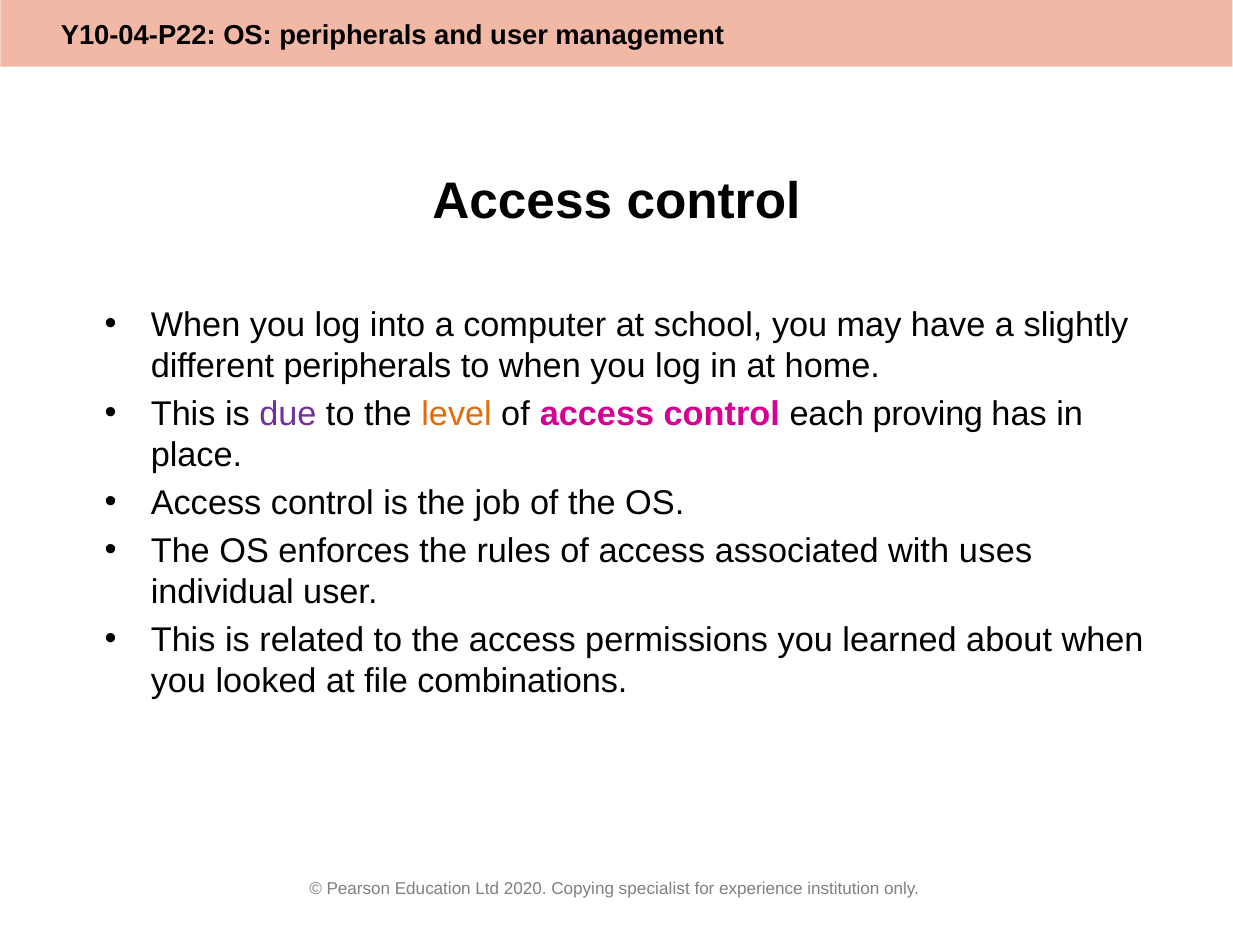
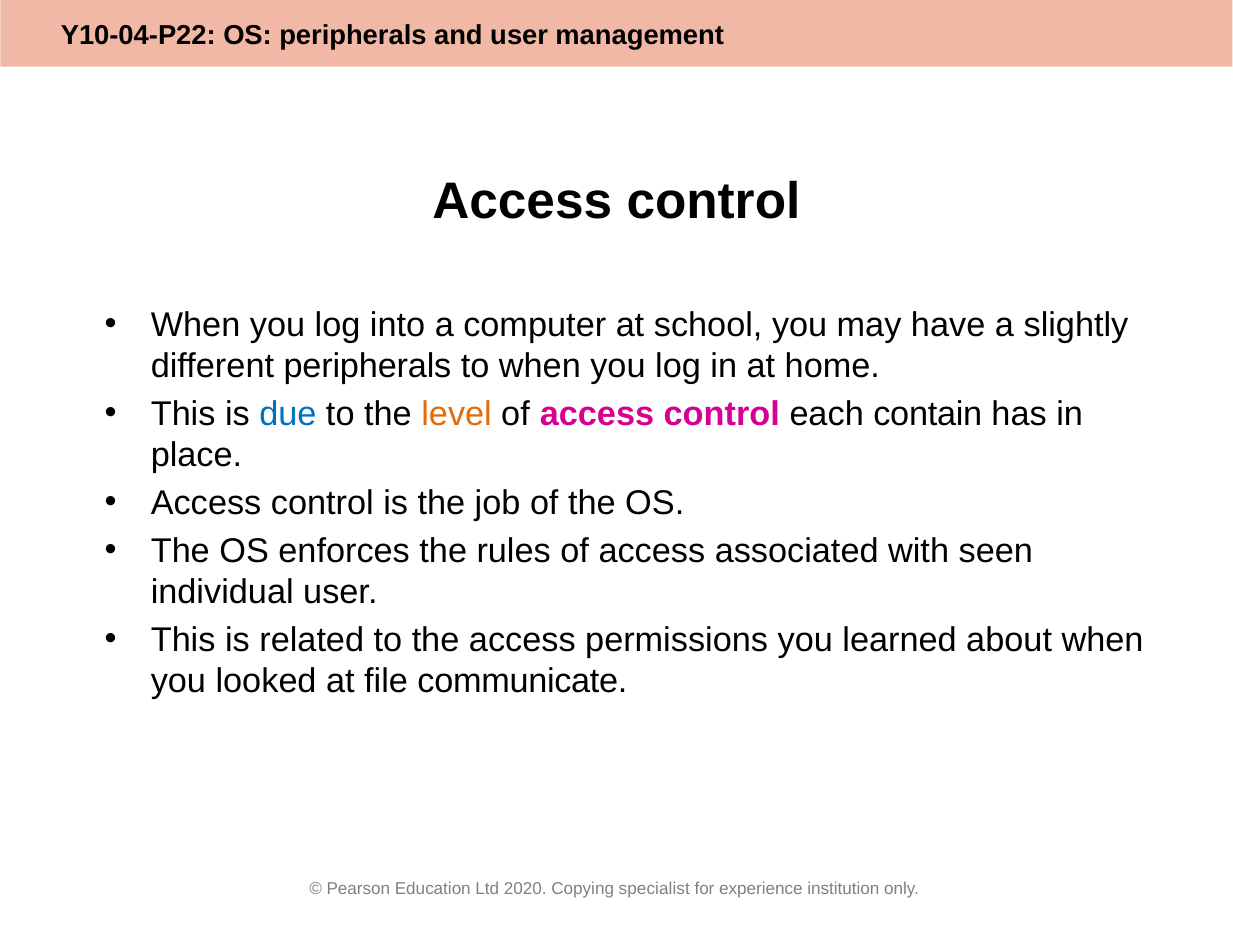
due colour: purple -> blue (288, 414)
proving: proving -> contain (928, 414)
uses: uses -> seen (996, 551)
combinations: combinations -> communicate (522, 682)
